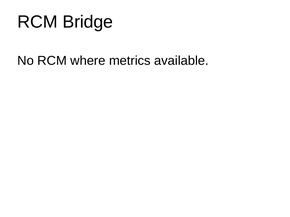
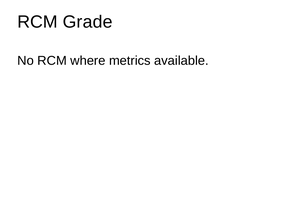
Bridge: Bridge -> Grade (88, 22)
